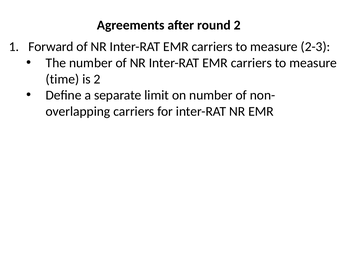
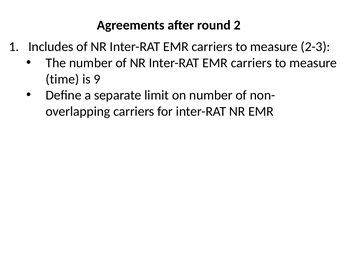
Forward: Forward -> Includes (51, 47)
is 2: 2 -> 9 (97, 79)
